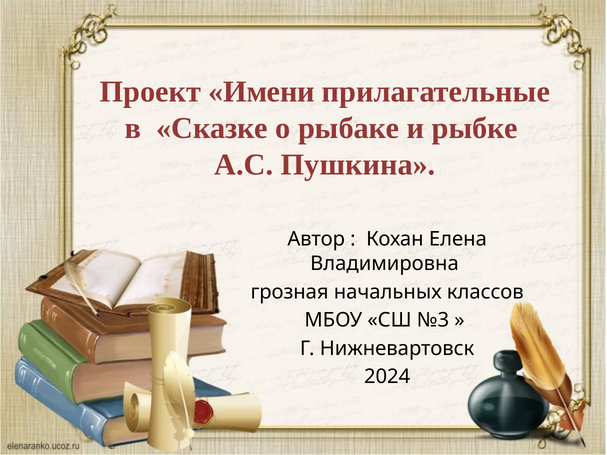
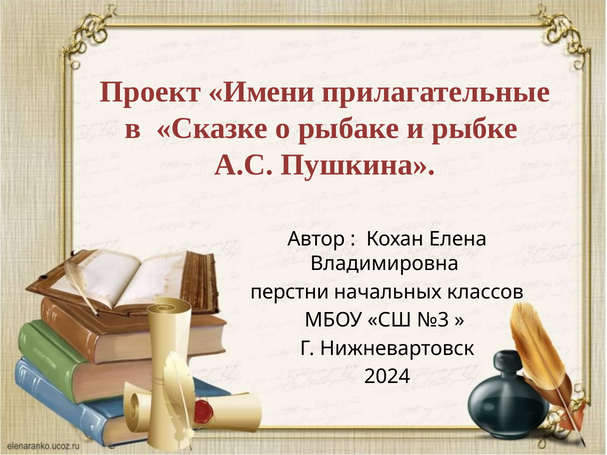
грозная: грозная -> перстни (290, 292)
